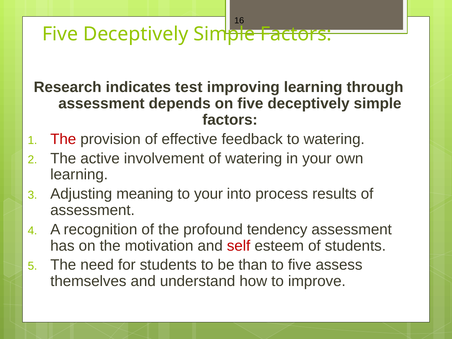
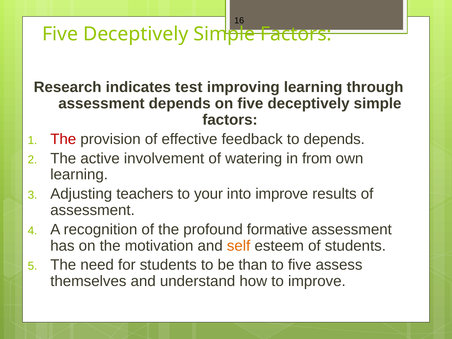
to watering: watering -> depends (334, 139)
in your: your -> from (317, 158)
meaning: meaning -> teachers (145, 194)
into process: process -> improve (282, 194)
tendency: tendency -> formative (277, 229)
self colour: red -> orange (239, 246)
